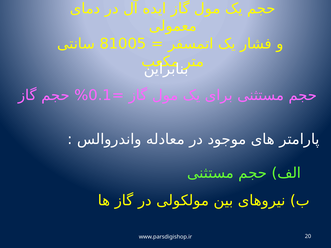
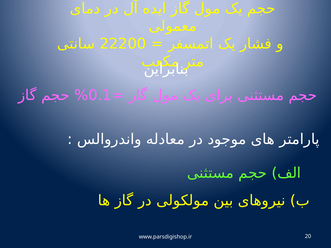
81005: 81005 -> 22200 (123, 44)
